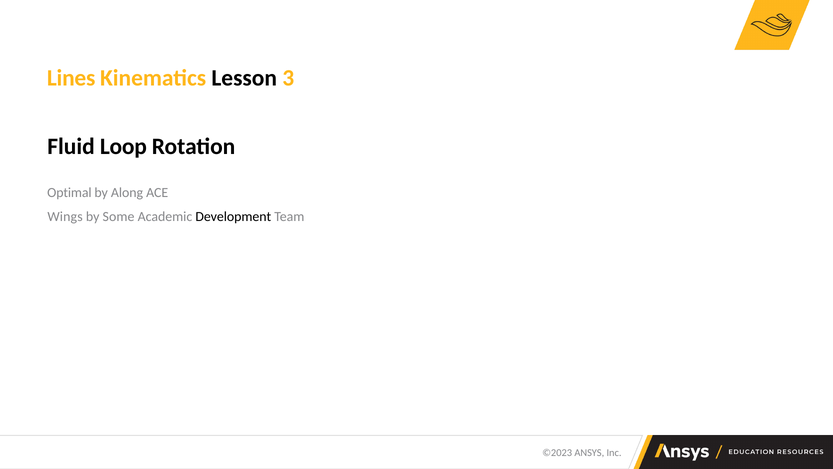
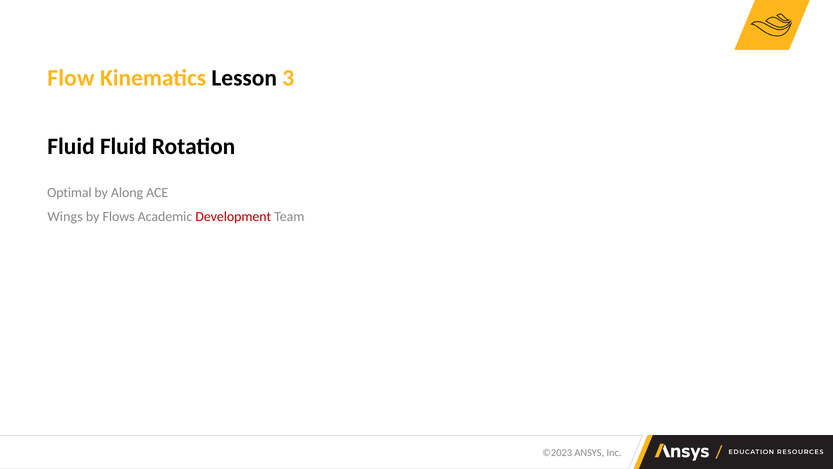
Lines: Lines -> Flow (71, 78)
Fluid Loop: Loop -> Fluid (123, 146)
Some: Some -> Flows (119, 216)
Development colour: black -> red (233, 216)
